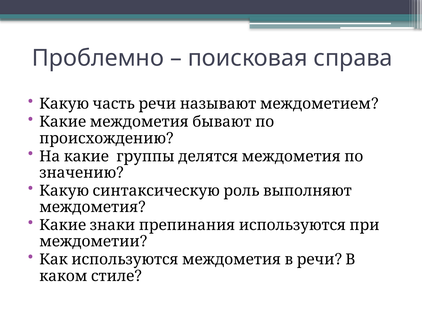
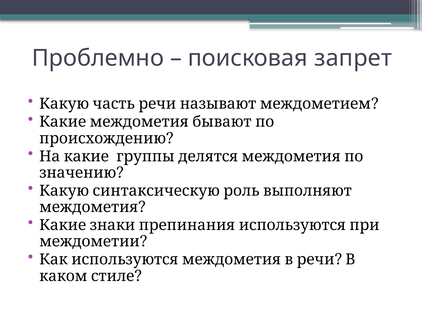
справа: справа -> запрет (353, 58)
